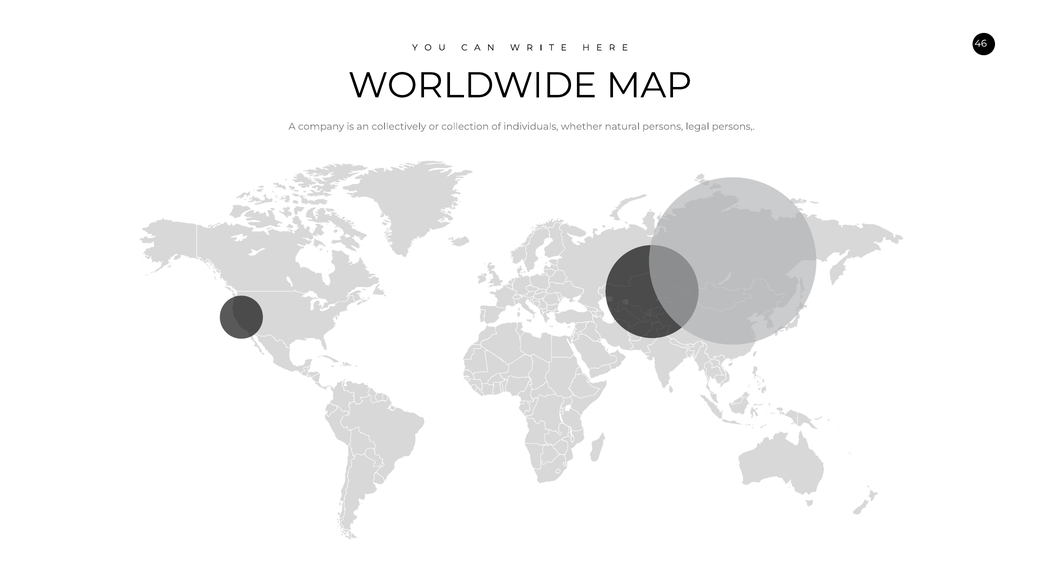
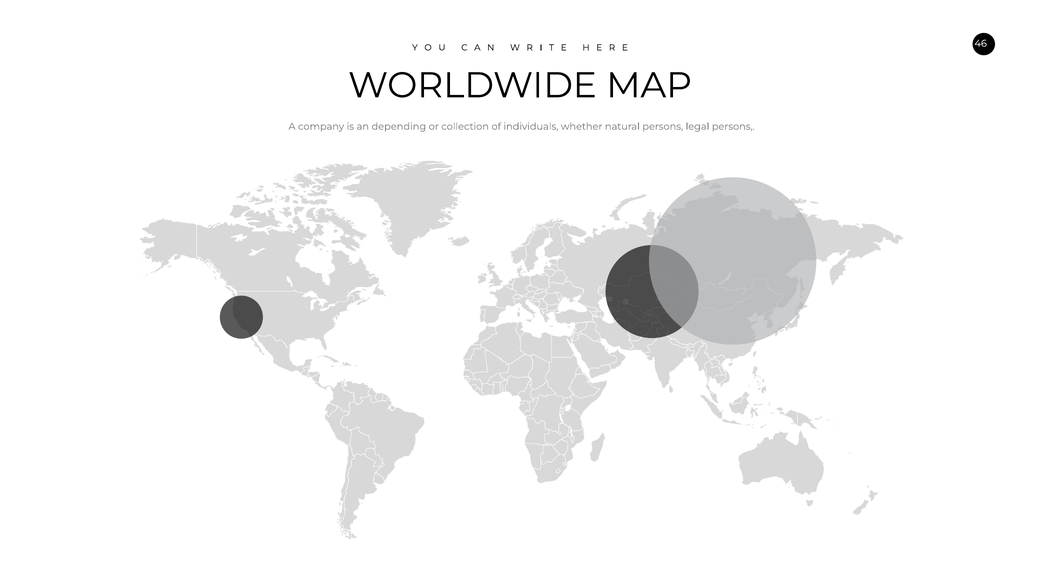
collectively: collectively -> depending (399, 126)
